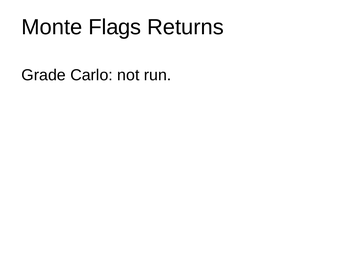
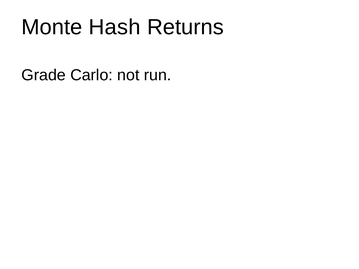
Flags: Flags -> Hash (115, 27)
